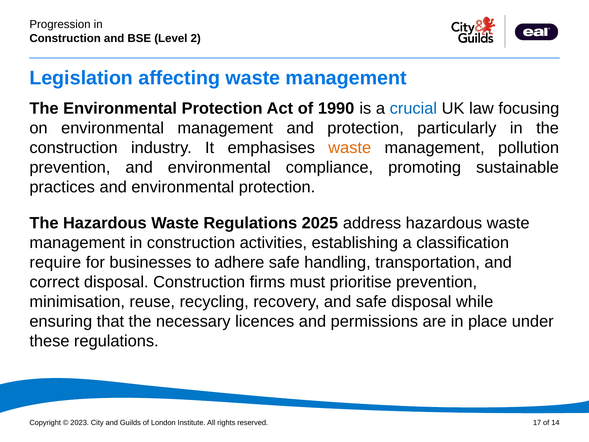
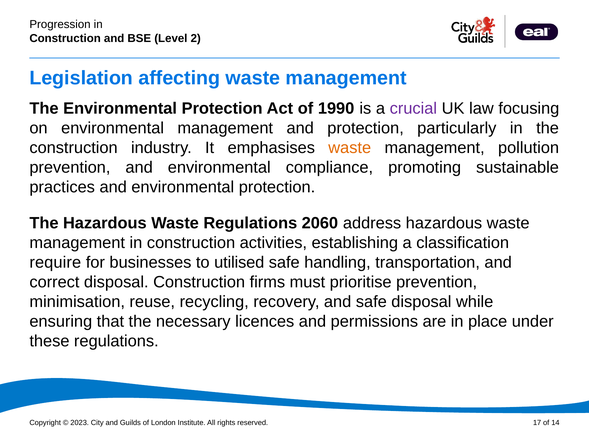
crucial colour: blue -> purple (413, 108)
2025: 2025 -> 2060 (320, 223)
adhere: adhere -> utilised (239, 262)
